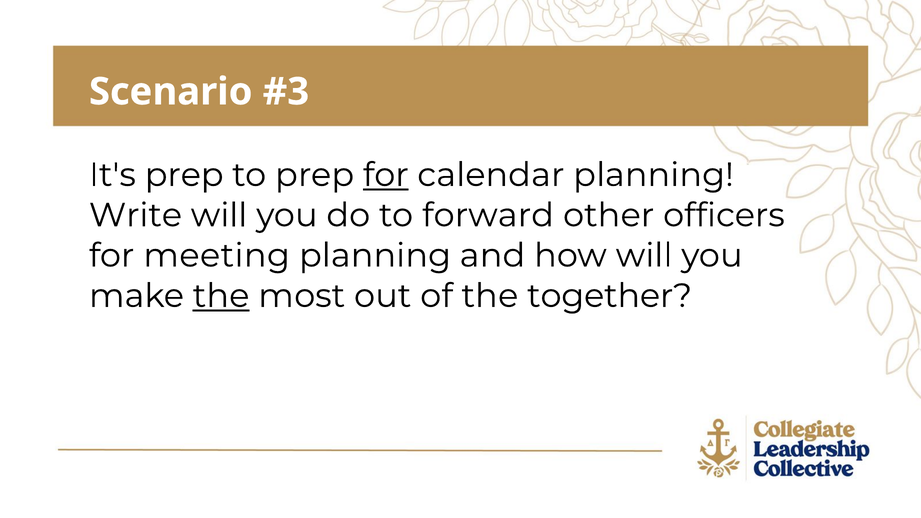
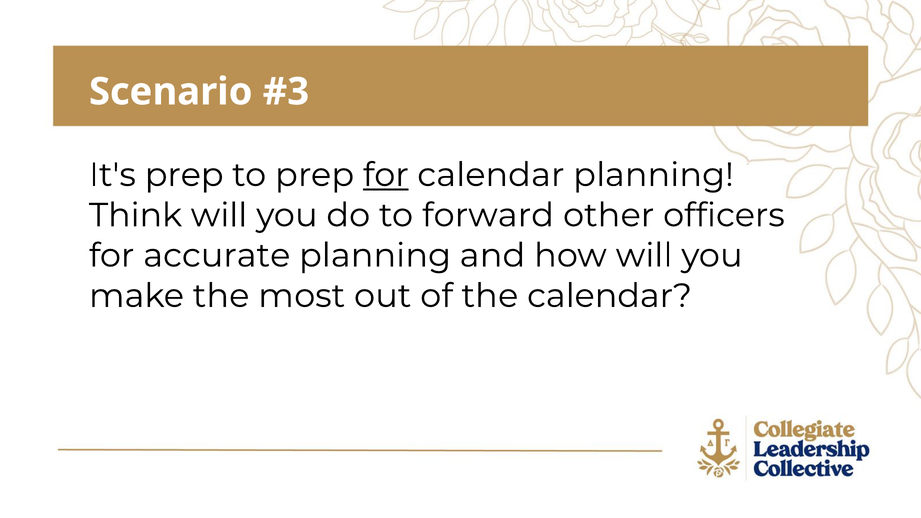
Write: Write -> Think (136, 215)
meeting: meeting -> accurate (217, 256)
the underline: present -> none (221, 296)
the together: together -> calendar (610, 296)
